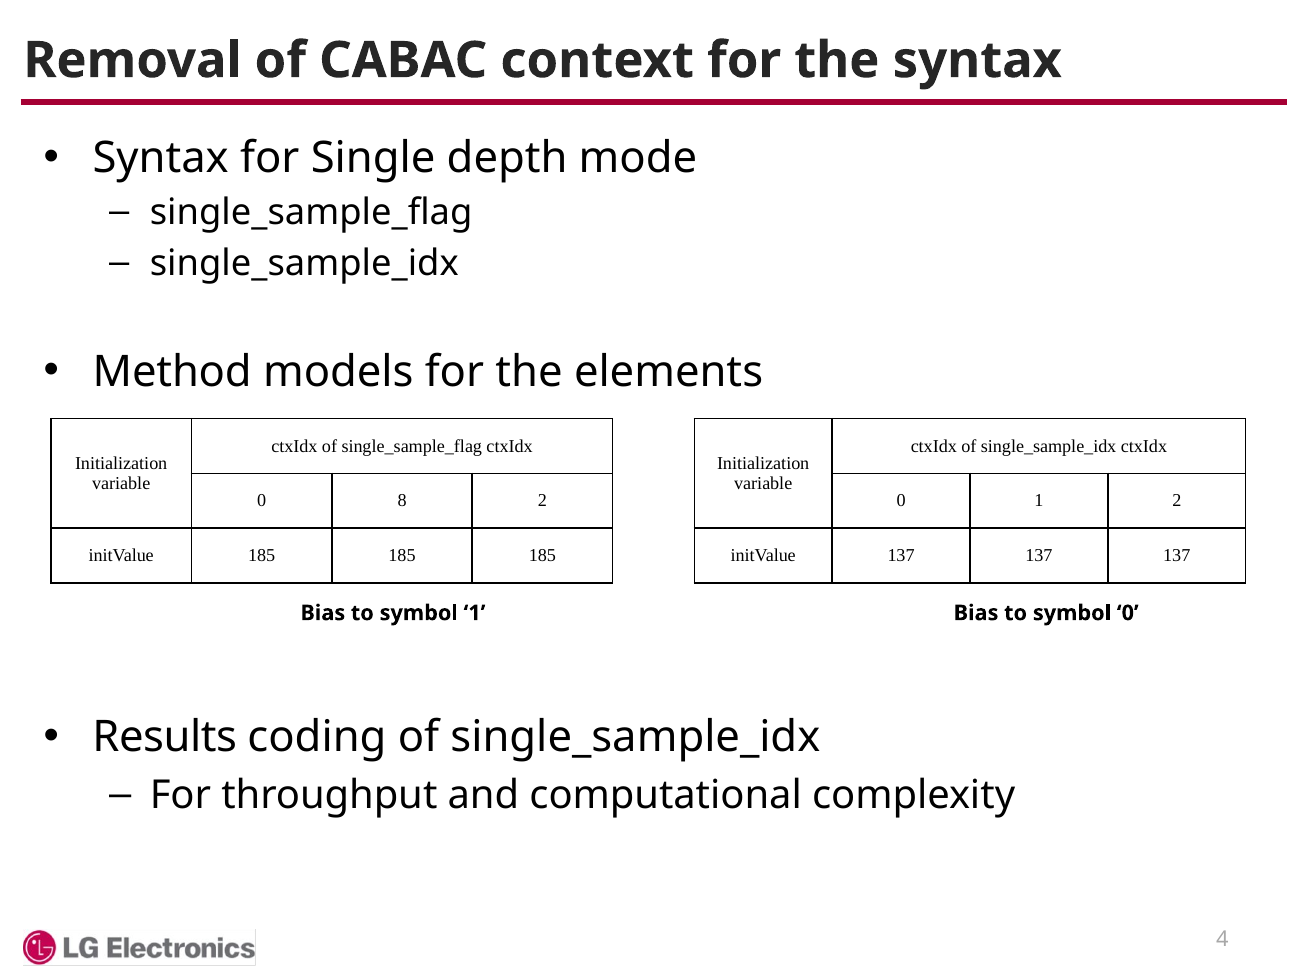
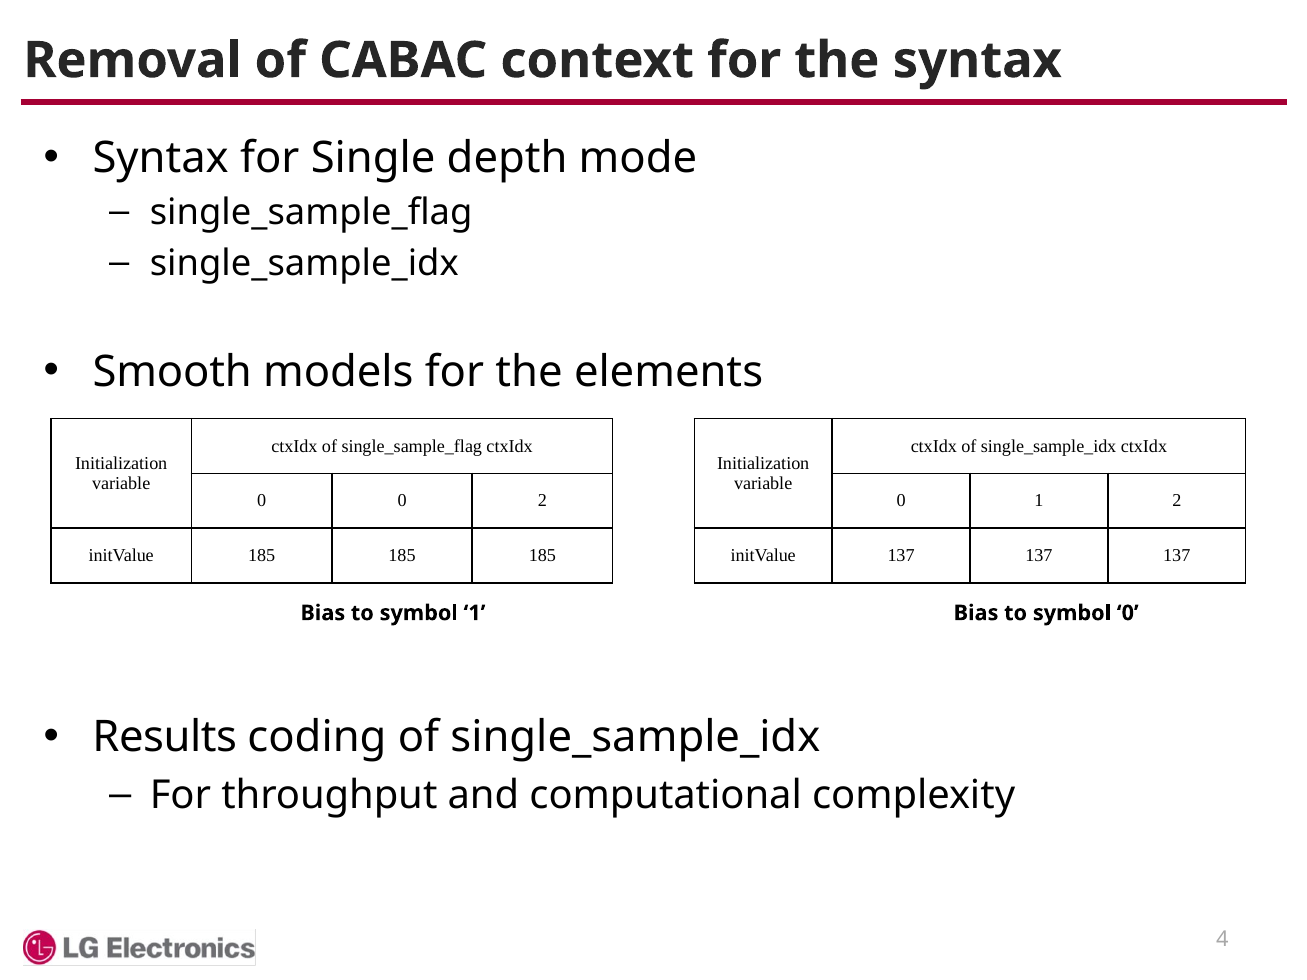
Method: Method -> Smooth (172, 372)
0 8: 8 -> 0 (402, 501)
